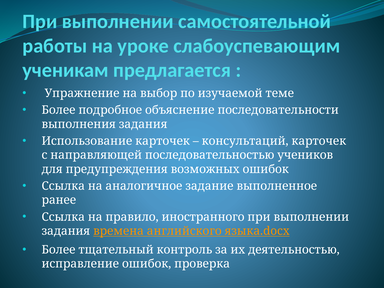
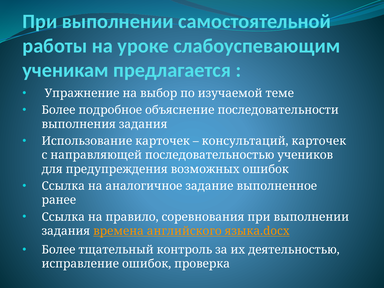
иностранного: иностранного -> соревнования (203, 217)
